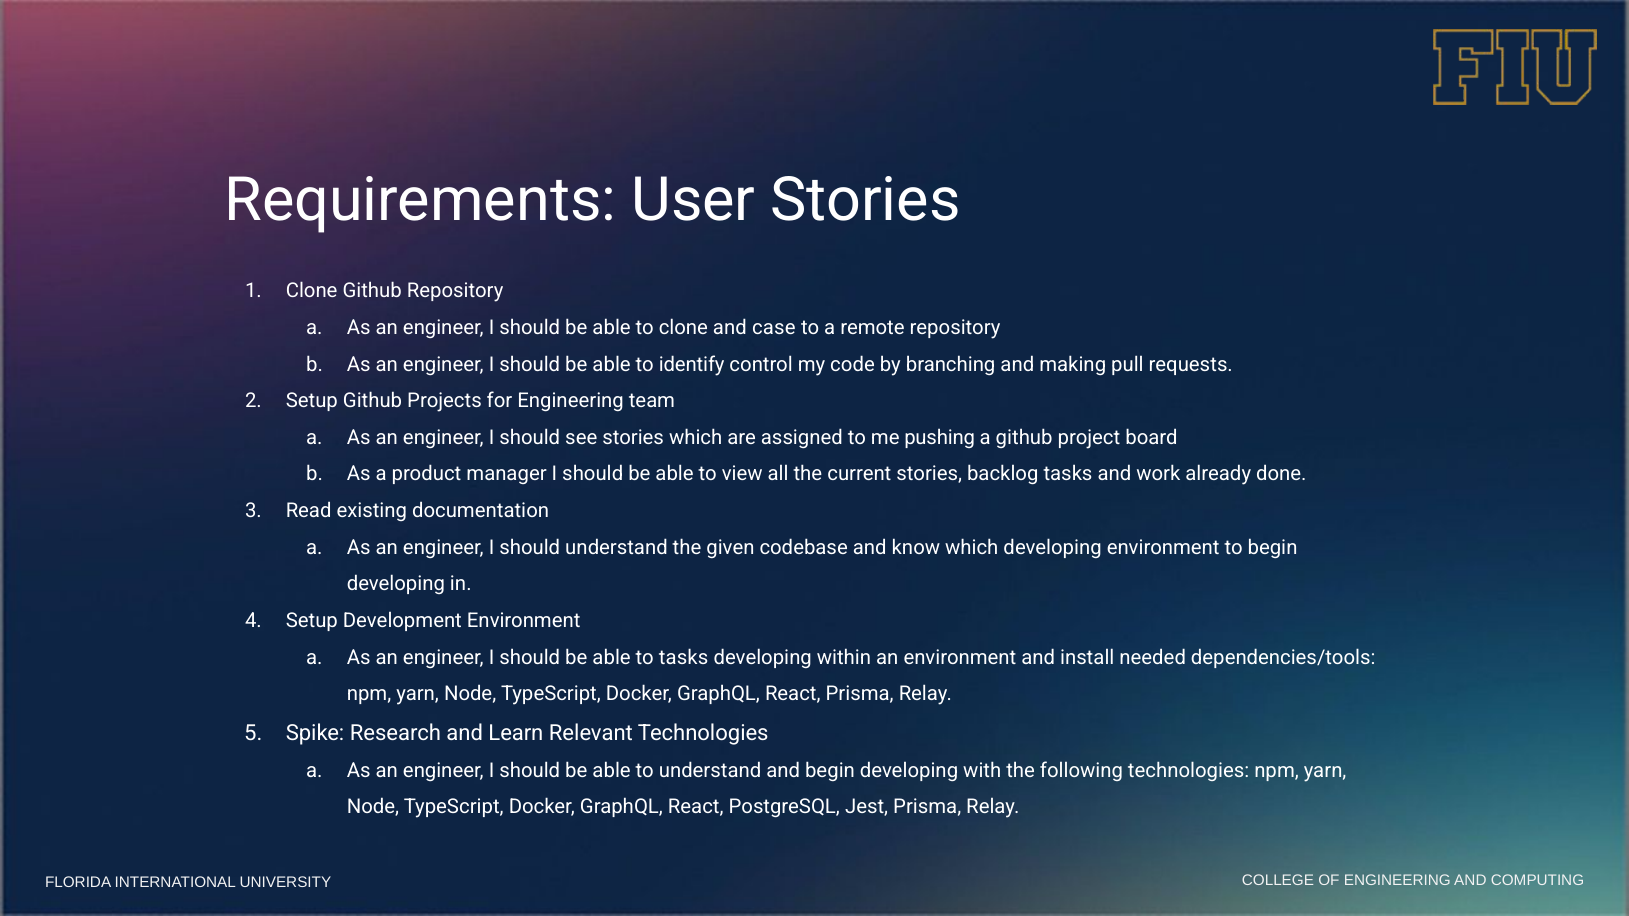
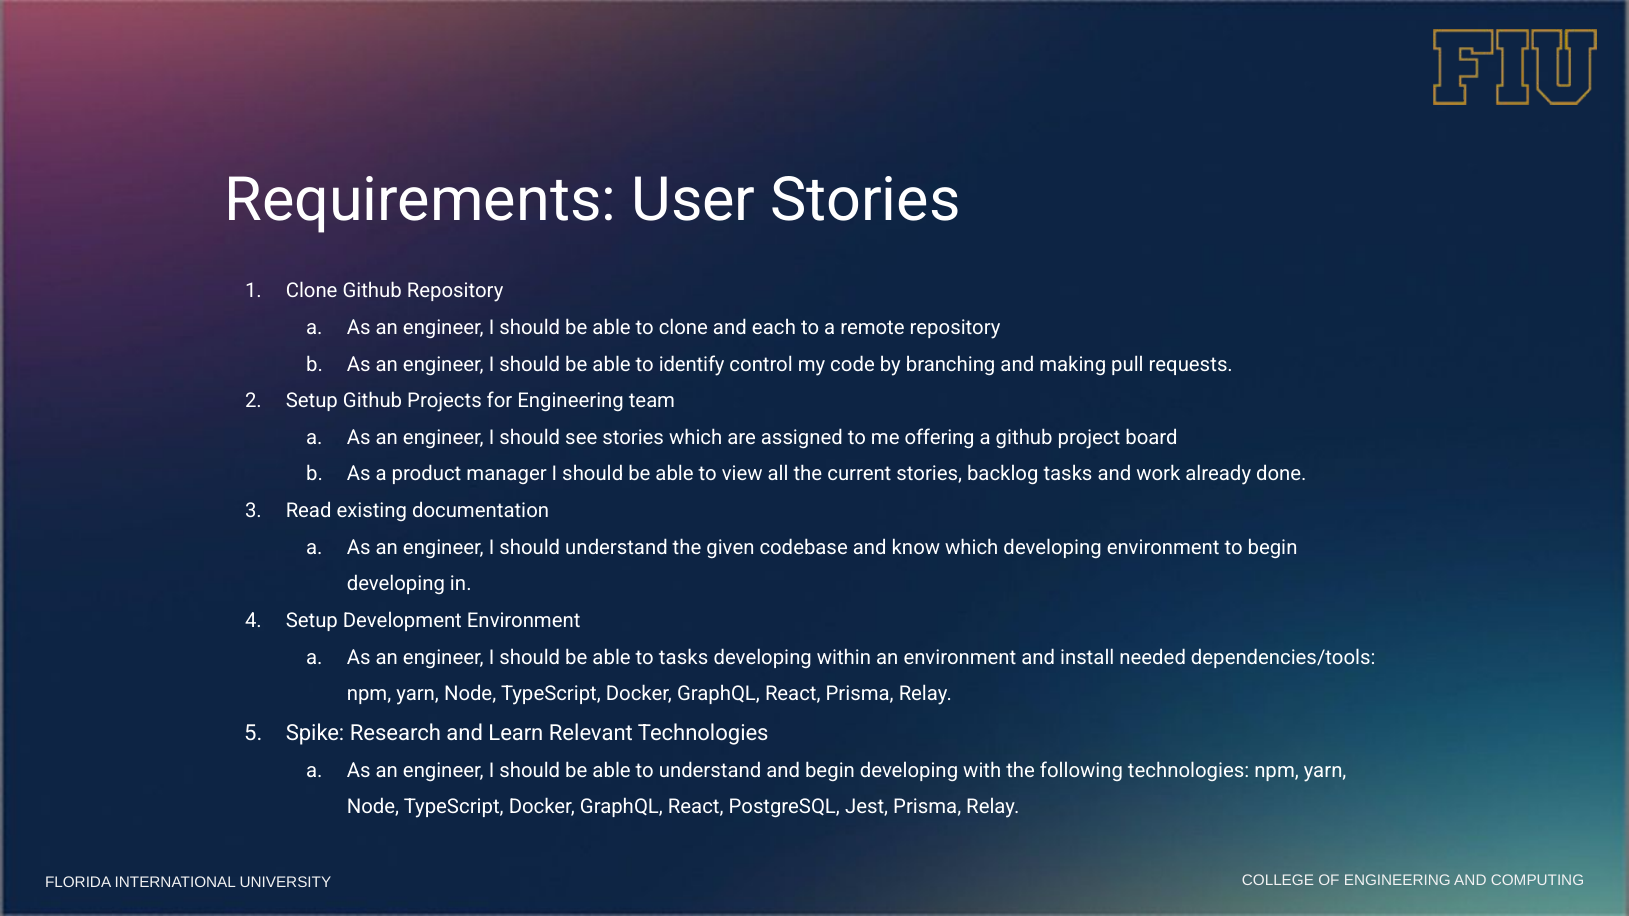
case: case -> each (774, 328)
pushing: pushing -> offering (940, 438)
